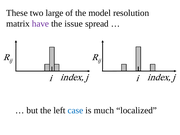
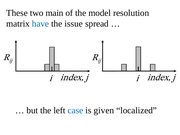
large: large -> main (55, 13)
have colour: purple -> blue (40, 24)
much: much -> given (104, 110)
